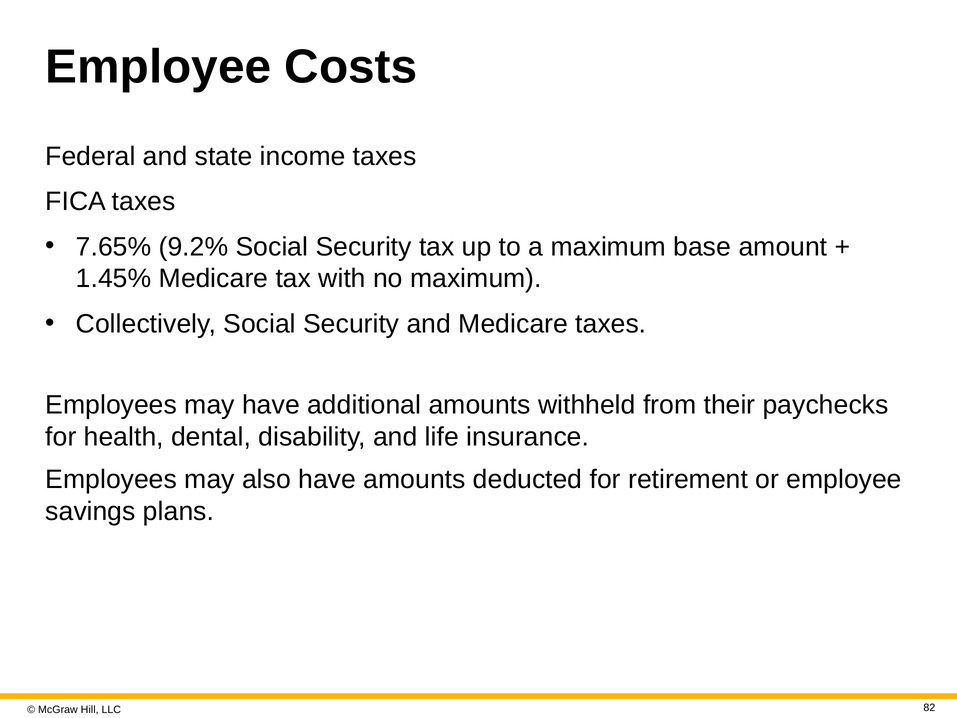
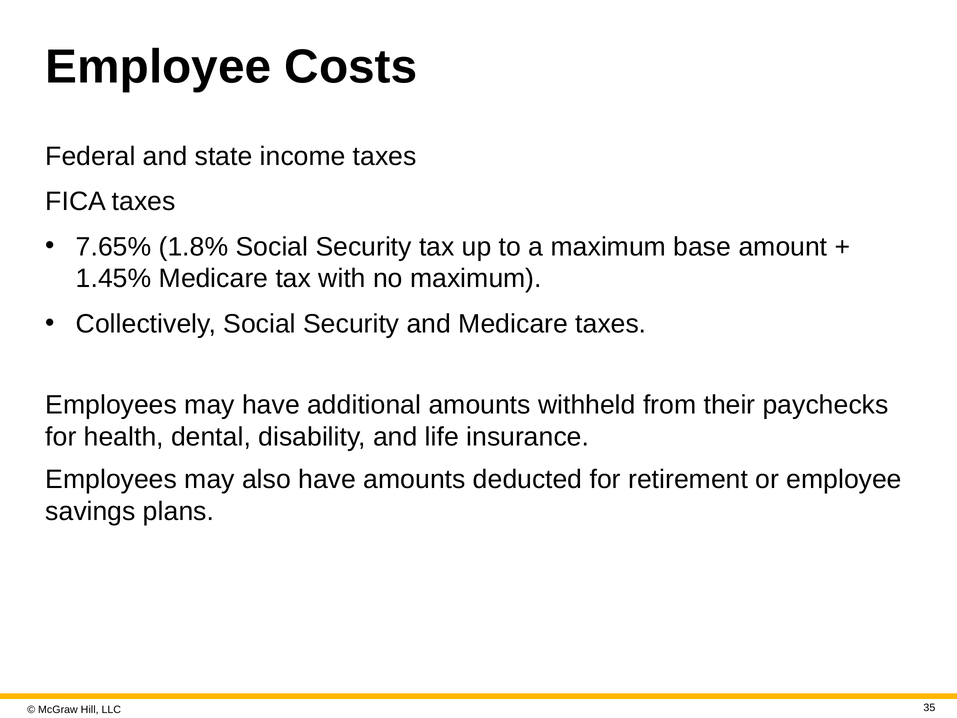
9.2%: 9.2% -> 1.8% (193, 247)
82: 82 -> 35 (929, 708)
